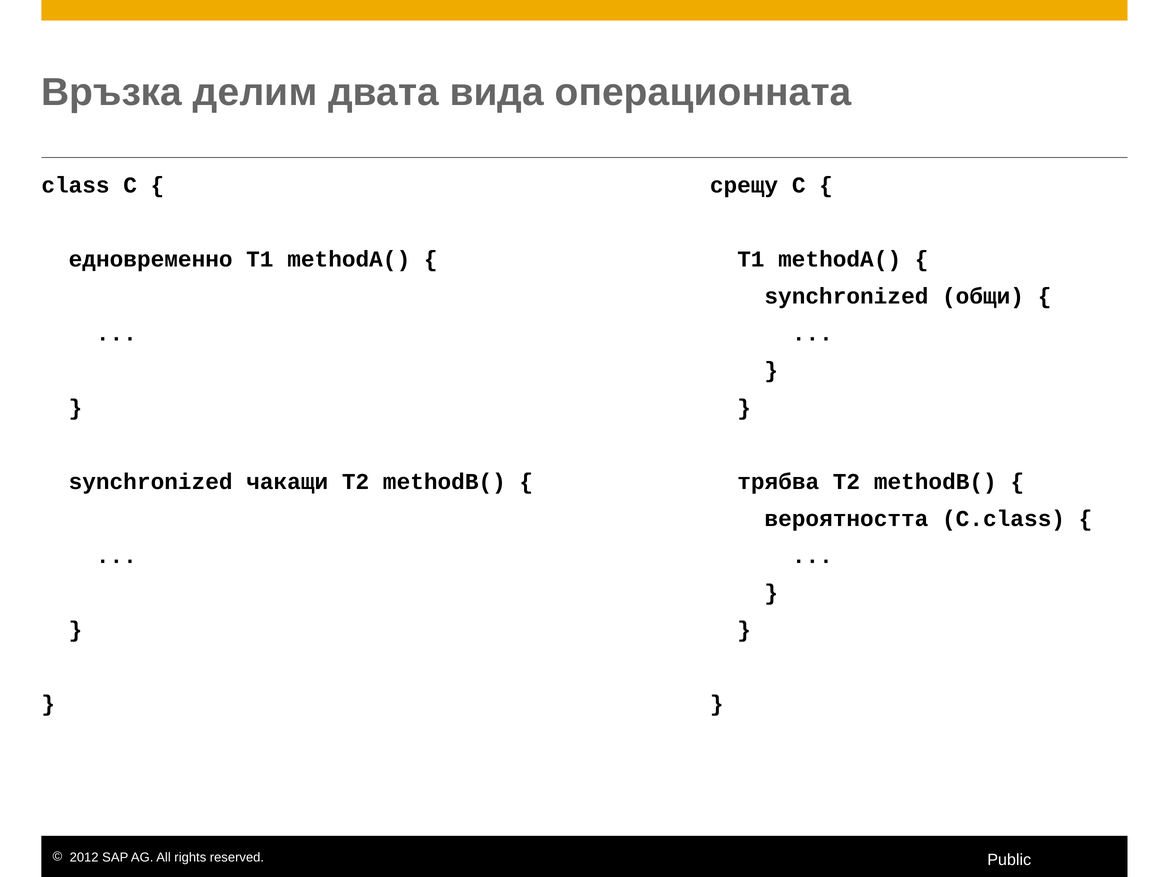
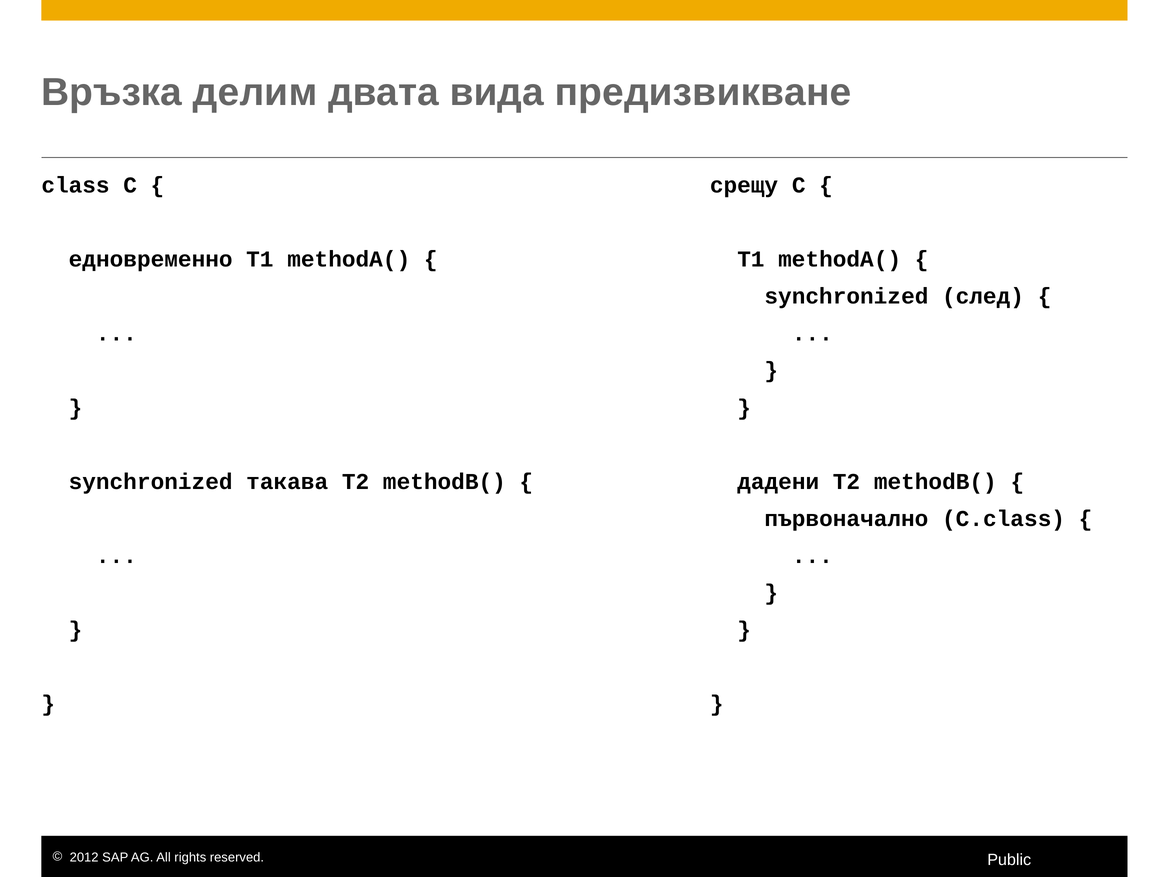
операционната: операционната -> предизвикване (703, 92)
общи: общи -> след (983, 296)
чакащи: чакащи -> такава (287, 481)
трябва: трябва -> дадени (778, 481)
вероятността: вероятността -> първоначално (846, 519)
